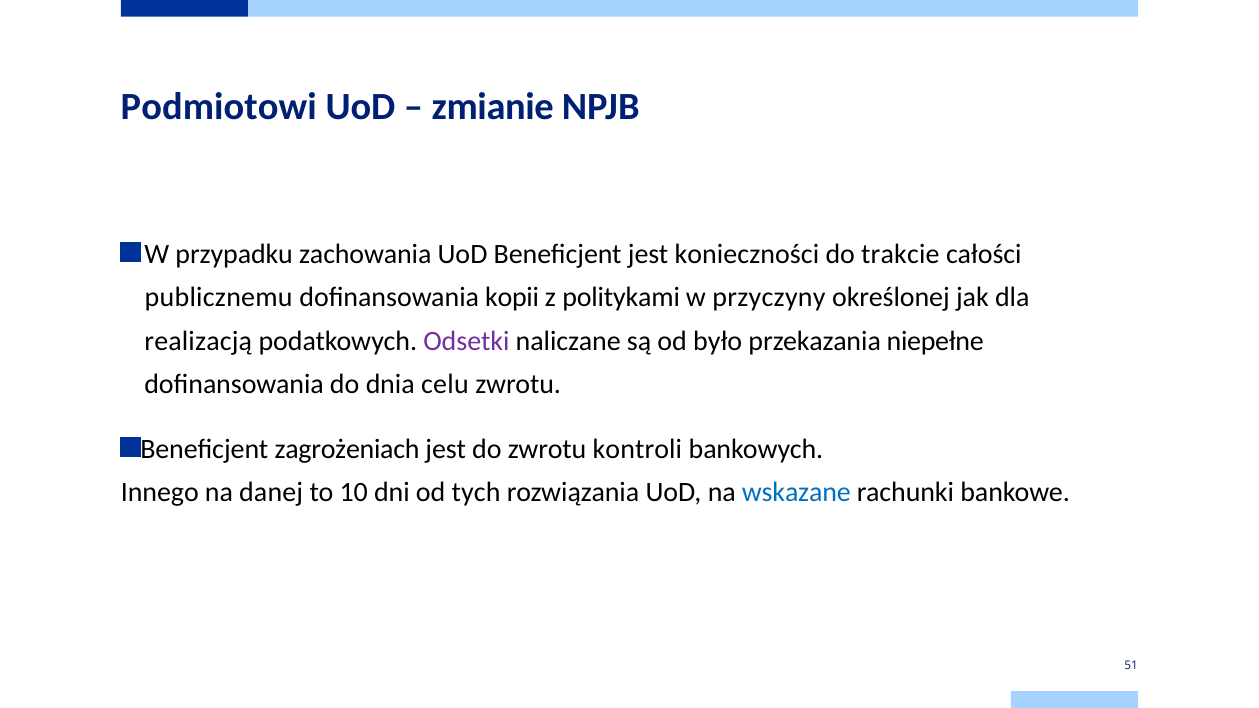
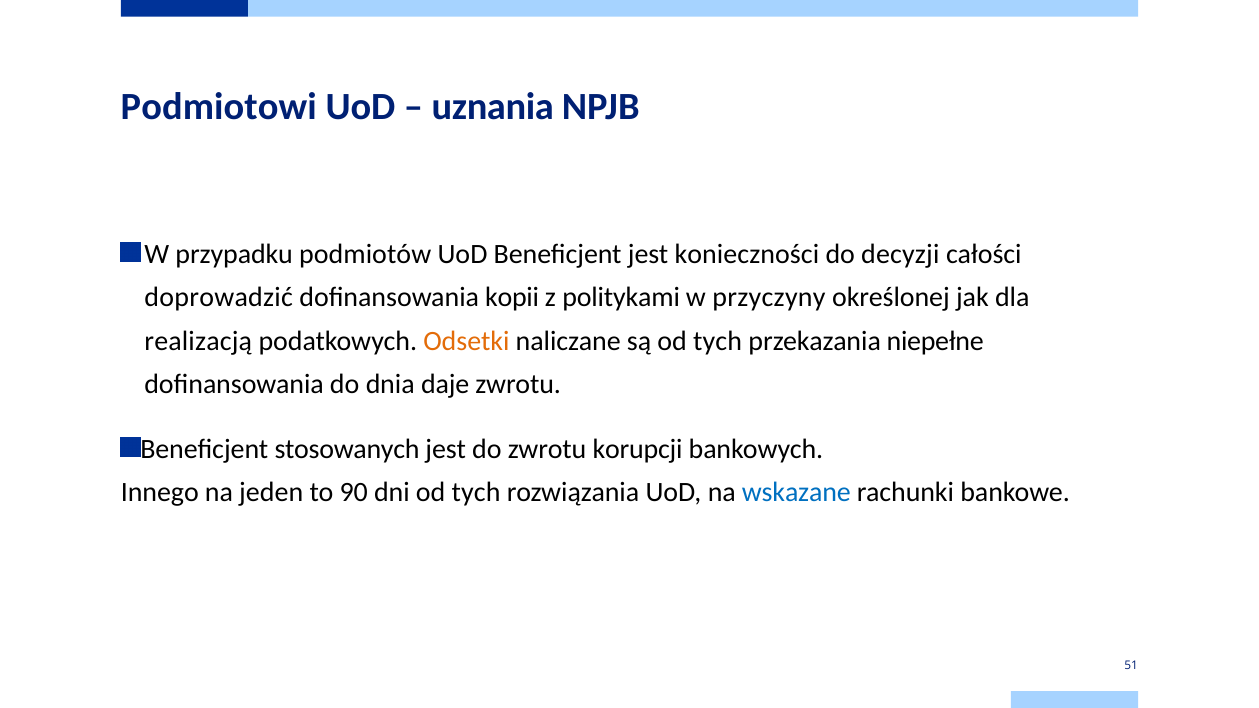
zmianie: zmianie -> uznania (493, 107)
zachowania: zachowania -> podmiotów (365, 254)
trakcie: trakcie -> decyzji (900, 254)
publicznemu: publicznemu -> doprowadzić (219, 297)
Odsetki colour: purple -> orange (466, 341)
są od było: było -> tych (718, 341)
celu: celu -> daje (445, 384)
zagrożeniach: zagrożeniach -> stosowanych (347, 449)
kontroli: kontroli -> korupcji (638, 449)
danej: danej -> jeden (271, 492)
10: 10 -> 90 (354, 492)
